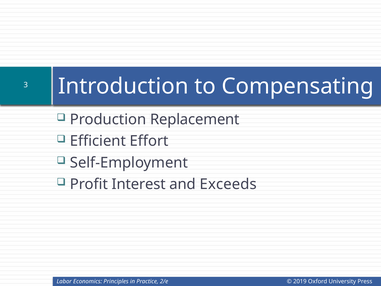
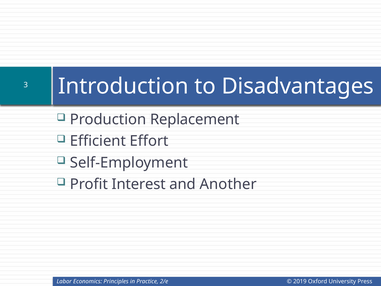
Compensating: Compensating -> Disadvantages (298, 86)
Exceeds: Exceeds -> Another (228, 184)
